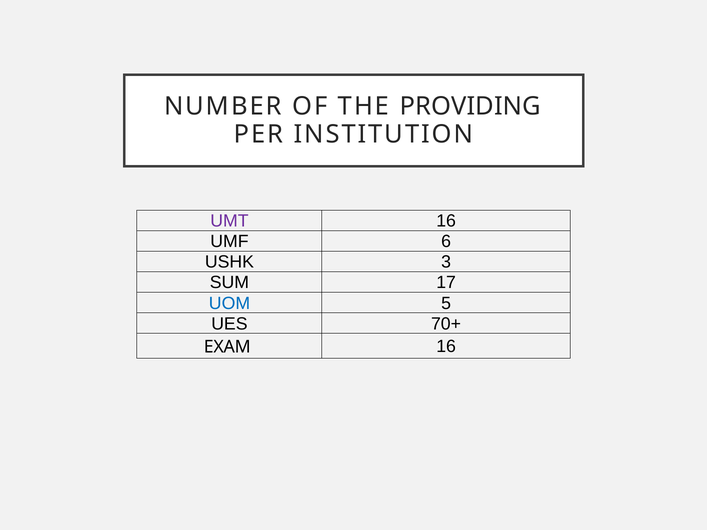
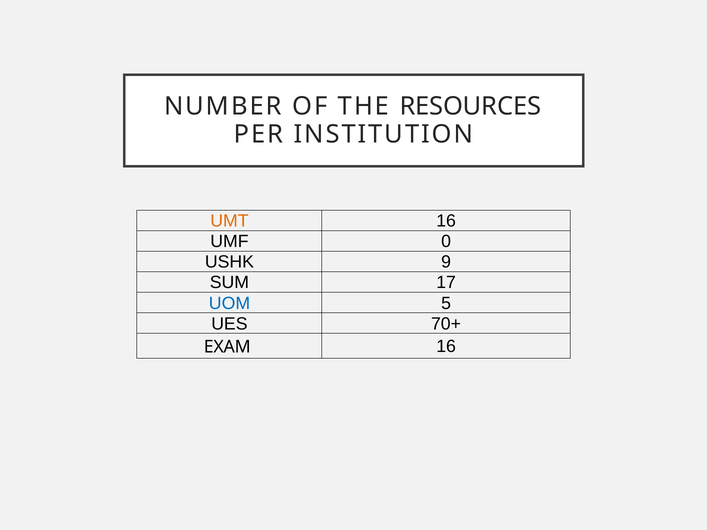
PROVIDING: PROVIDING -> RESOURCES (470, 107)
UMT colour: purple -> orange (229, 221)
6: 6 -> 0 (446, 242)
3: 3 -> 9 (446, 262)
